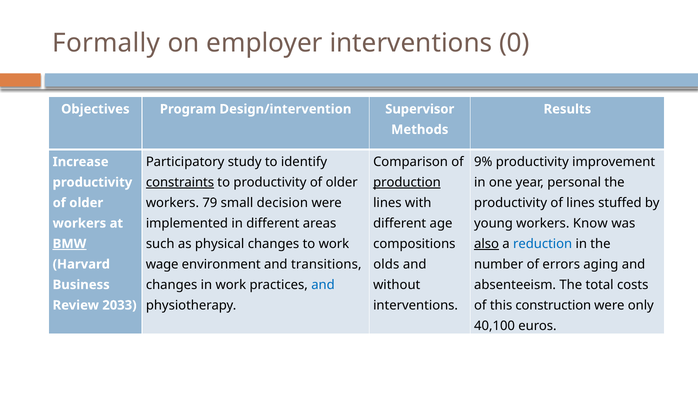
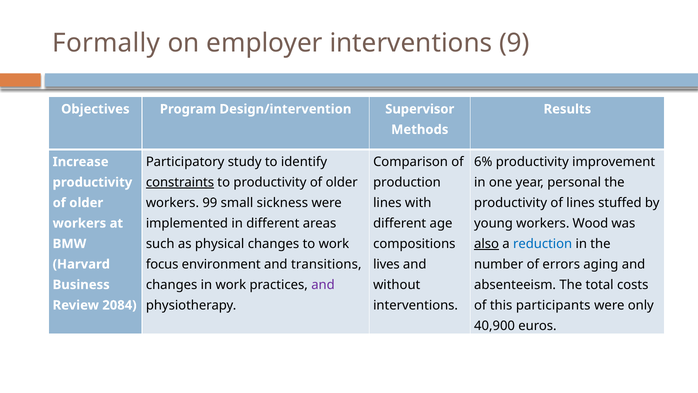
0: 0 -> 9 (514, 43)
9%: 9% -> 6% (483, 162)
production underline: present -> none (407, 182)
79: 79 -> 99 (210, 203)
decision: decision -> sickness (282, 203)
Know: Know -> Wood (590, 223)
BMW underline: present -> none (69, 244)
wage: wage -> focus (162, 264)
olds: olds -> lives (386, 264)
and colour: blue -> purple (323, 284)
construction: construction -> participants (553, 305)
2033: 2033 -> 2084 (119, 305)
40,100: 40,100 -> 40,900 (495, 325)
